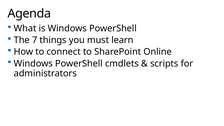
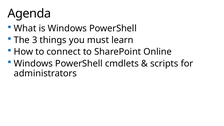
7: 7 -> 3 (35, 40)
